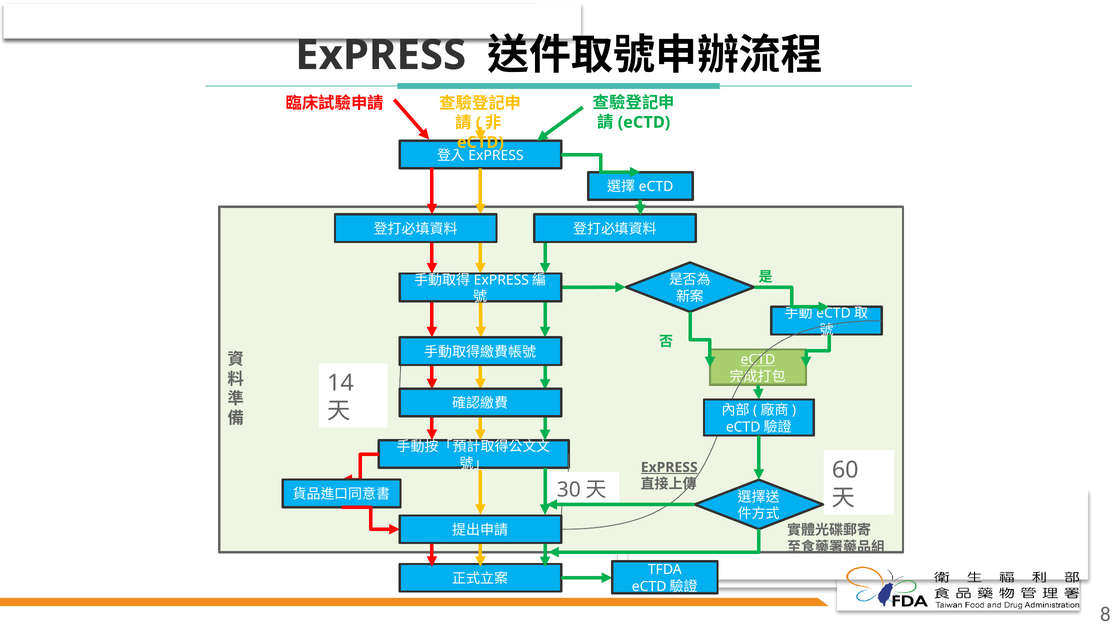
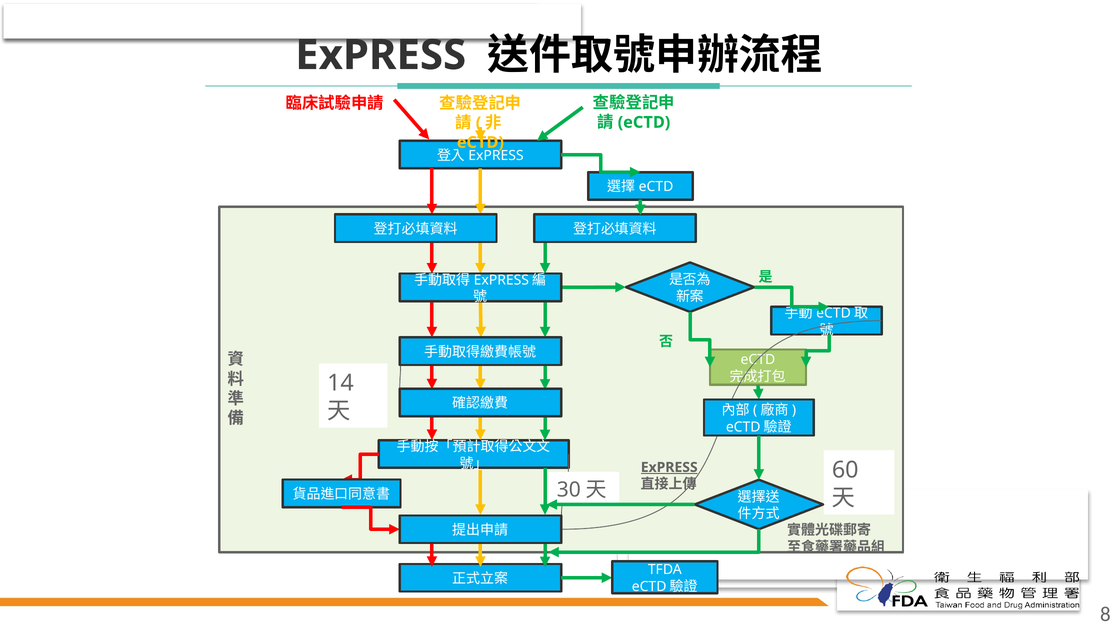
eCTD underline: present -> none (758, 359)
